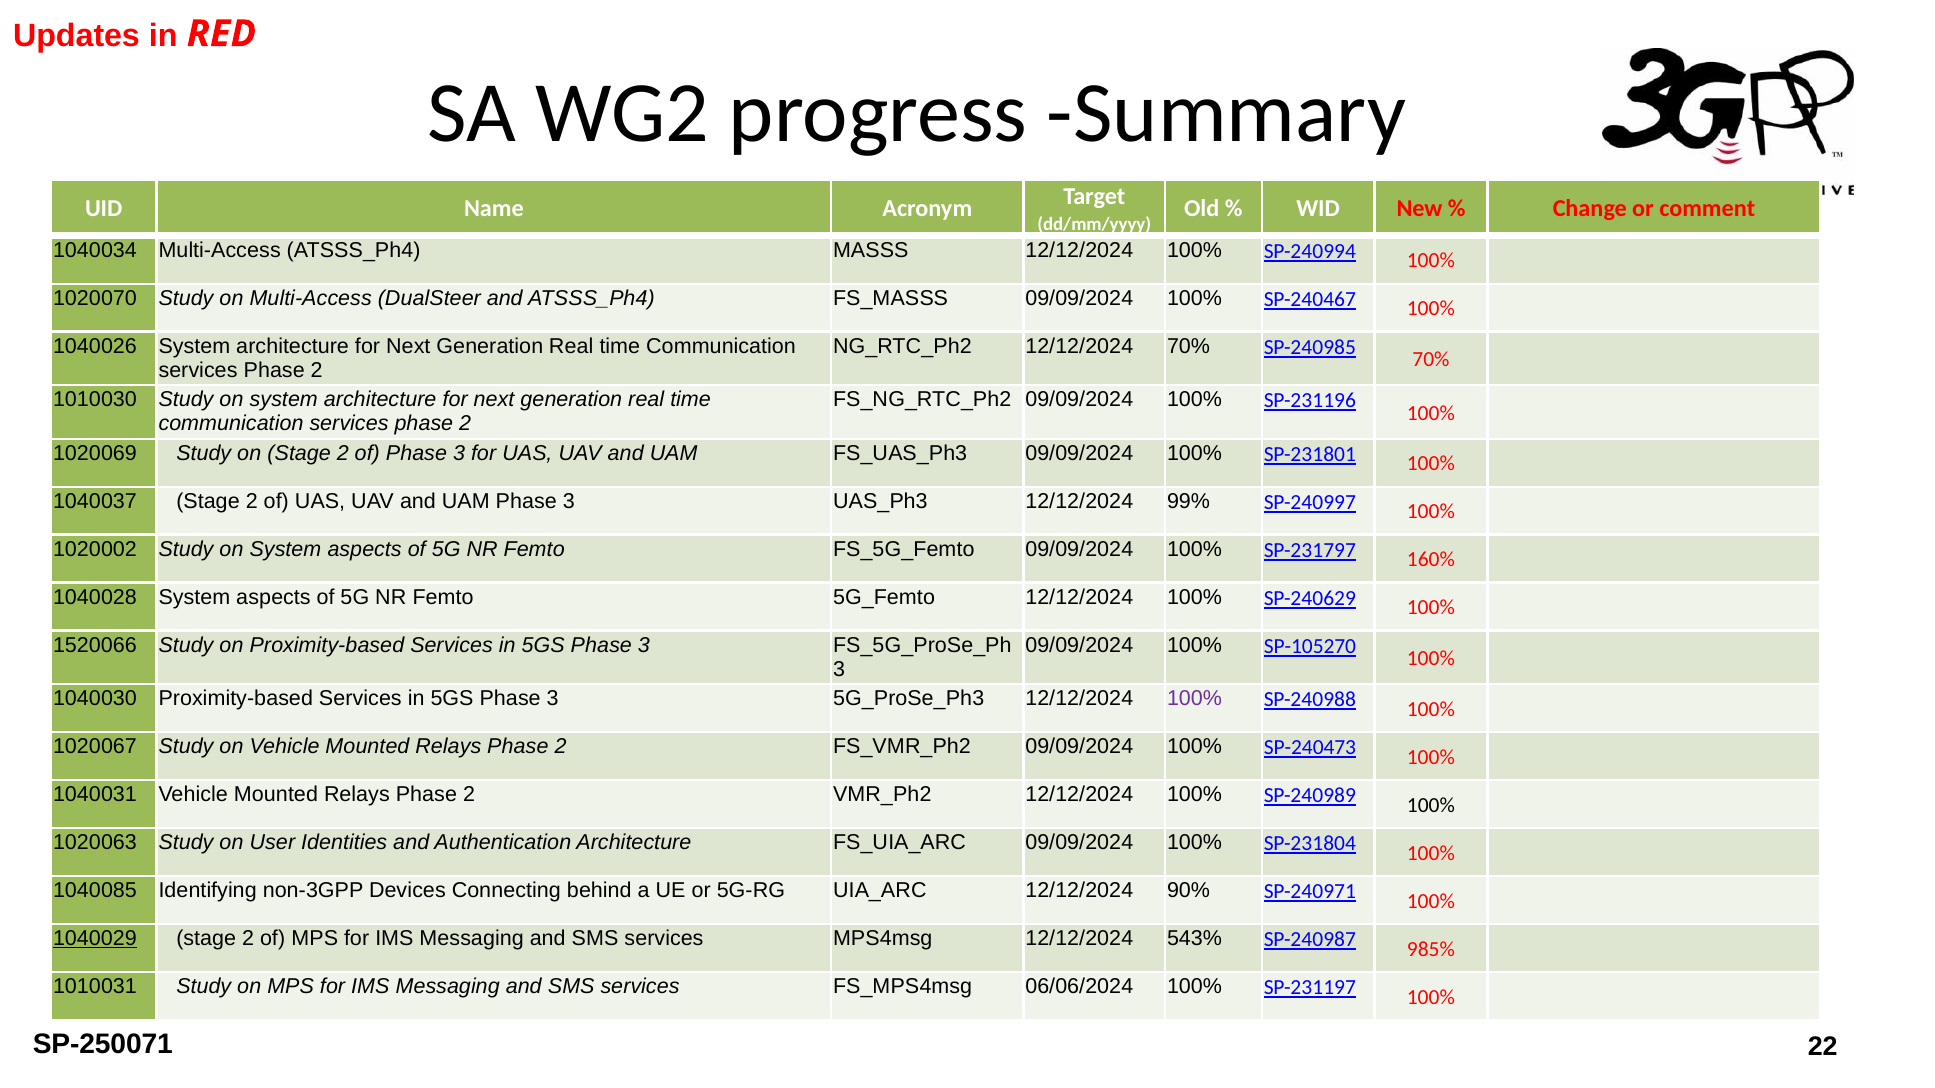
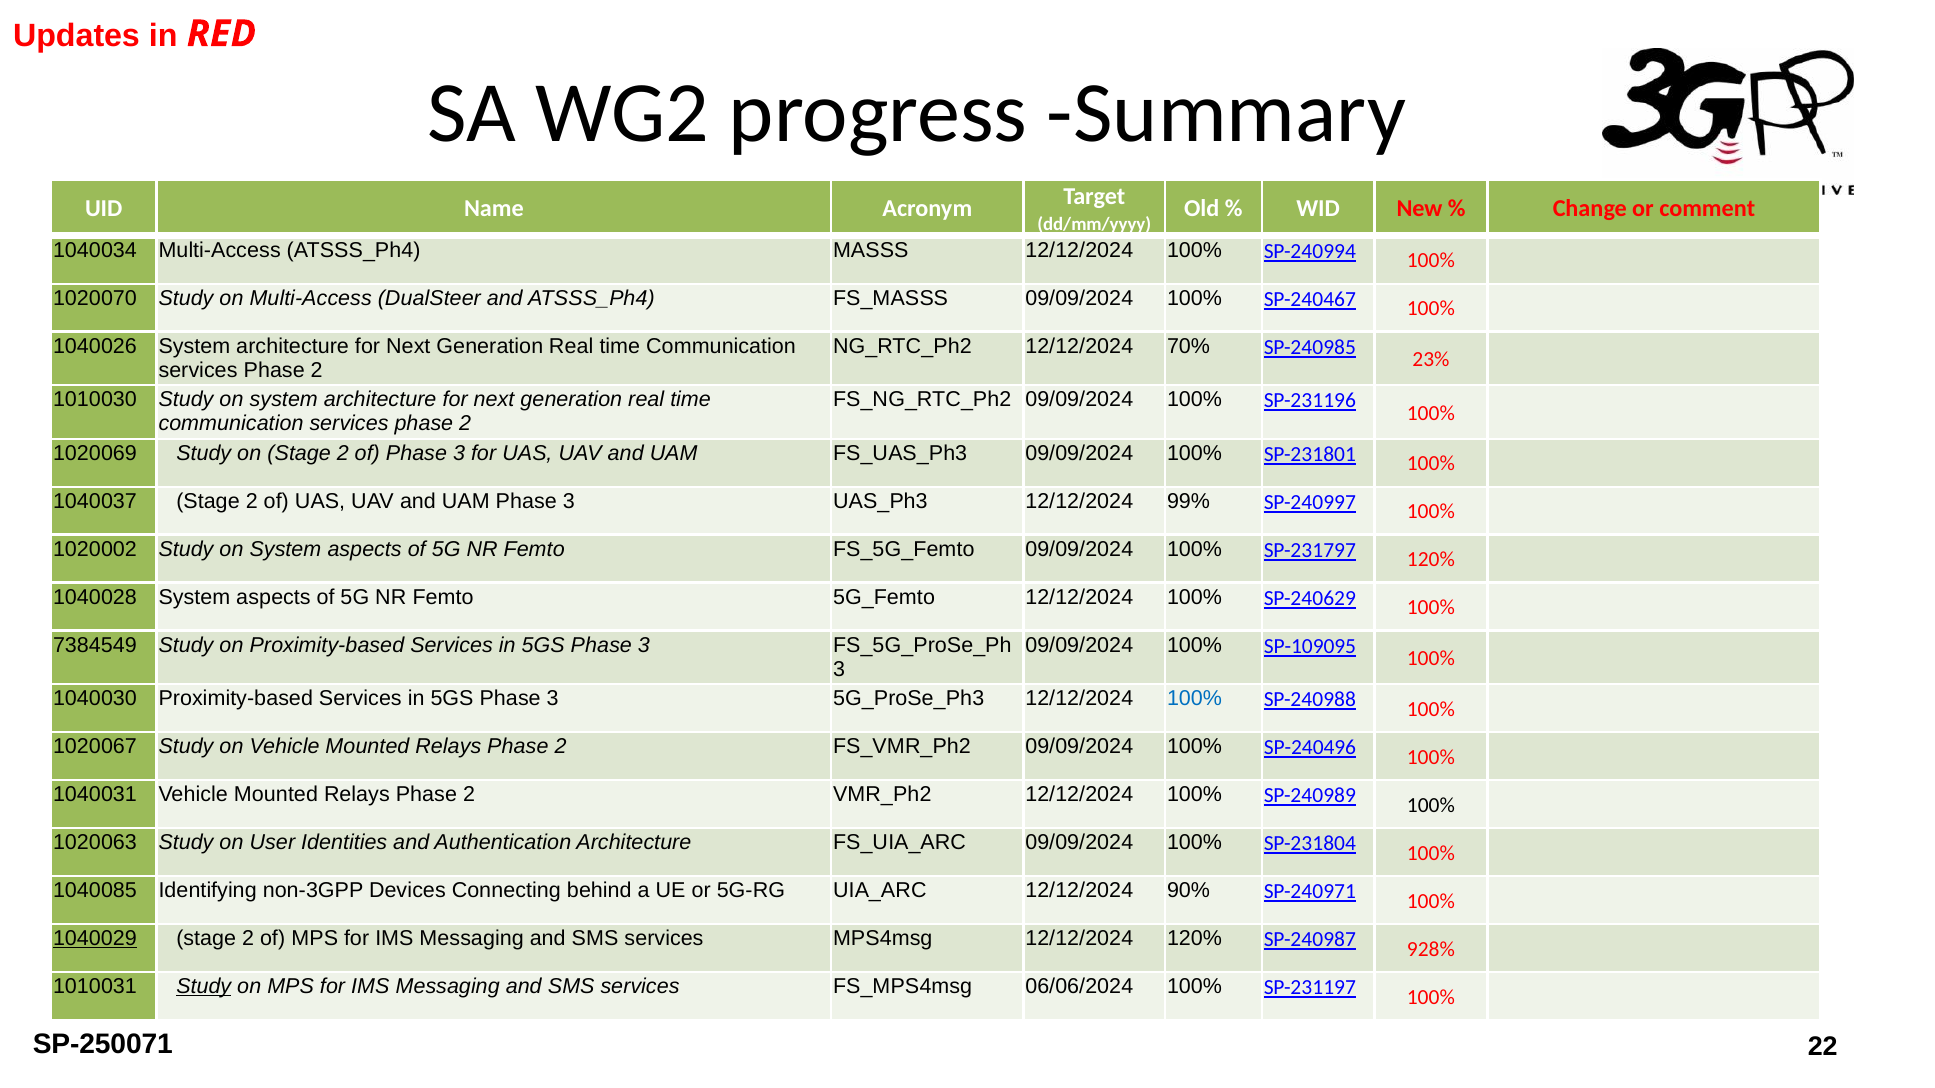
70%: 70% -> 23% (1431, 360)
SP-231797 160%: 160% -> 120% (1431, 560)
1520066: 1520066 -> 7384549 (95, 645)
SP-105270: SP-105270 -> SP-109095 (1310, 646)
100% colour: purple -> blue (1194, 699)
SP-240473: SP-240473 -> SP-240496 (1310, 748)
12/12/2024 543%: 543% -> 120% (1194, 939)
985%: 985% -> 928% (1431, 950)
Study underline: none -> present (204, 987)
